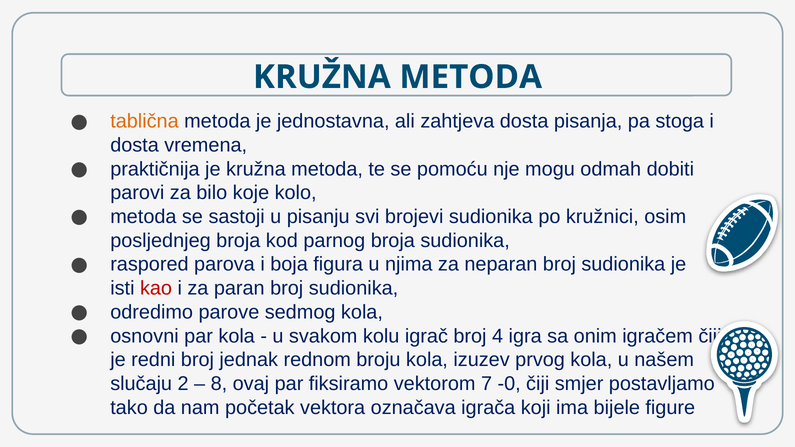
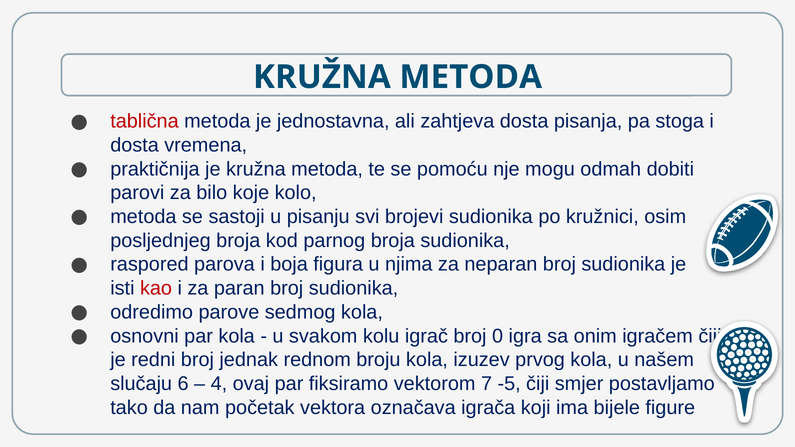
tablična colour: orange -> red (144, 121)
4: 4 -> 0 (498, 336)
2: 2 -> 6 (183, 384)
8: 8 -> 4 (219, 384)
-0: -0 -> -5 (509, 384)
